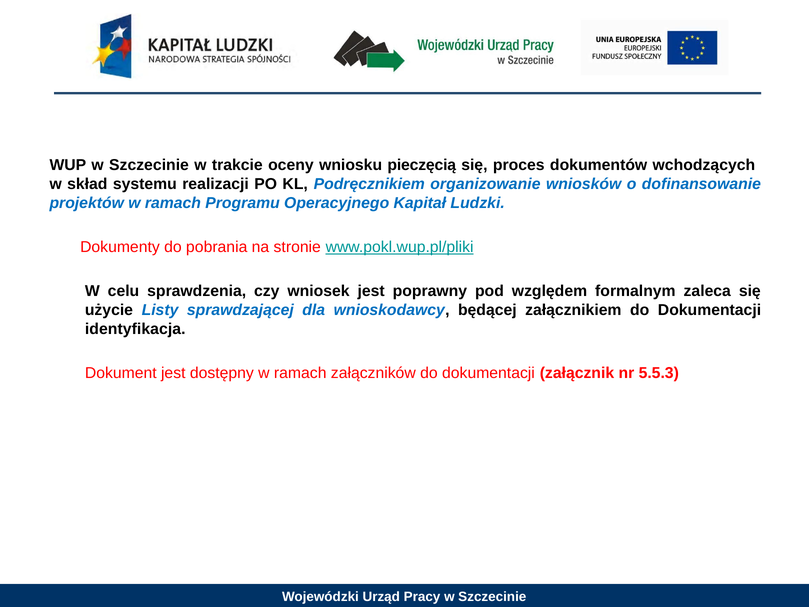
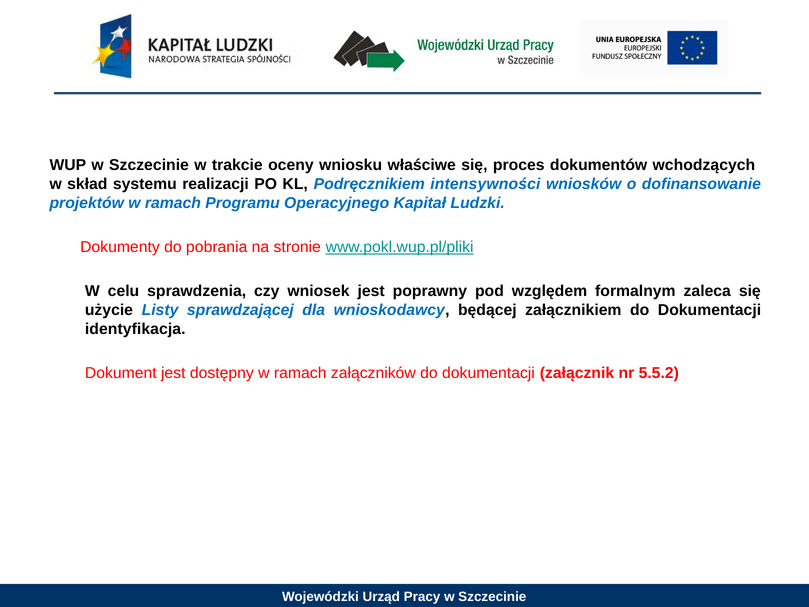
pieczęcią: pieczęcią -> właściwe (422, 165)
organizowanie: organizowanie -> intensywności (485, 184)
5.5.3: 5.5.3 -> 5.5.2 (659, 373)
